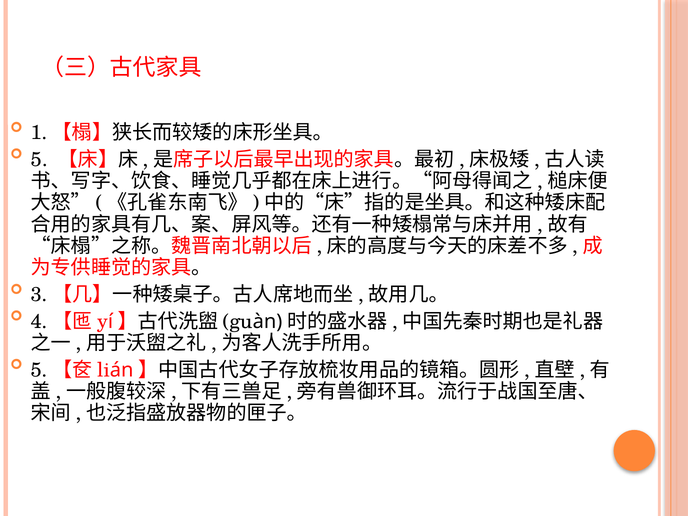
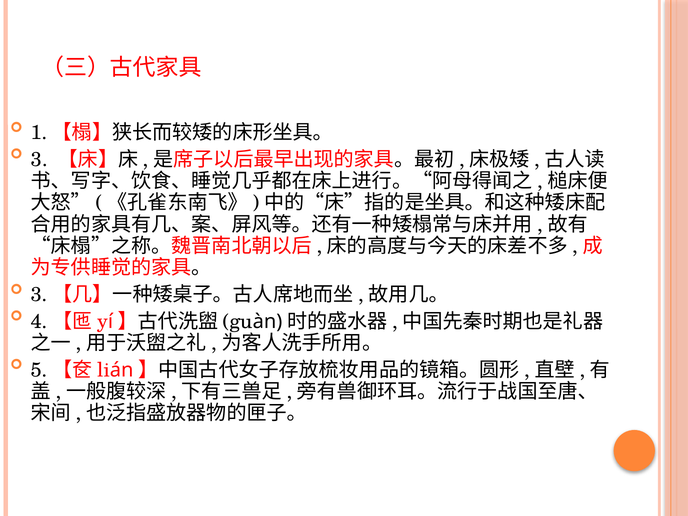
5: 5 -> 3 (39, 159)
